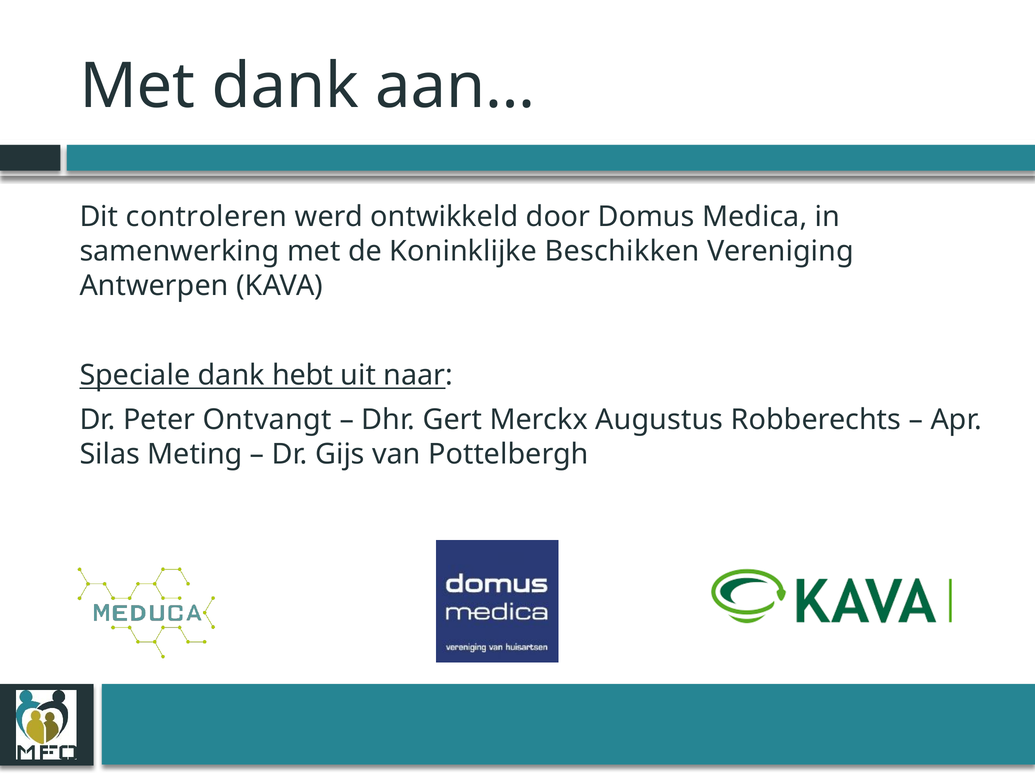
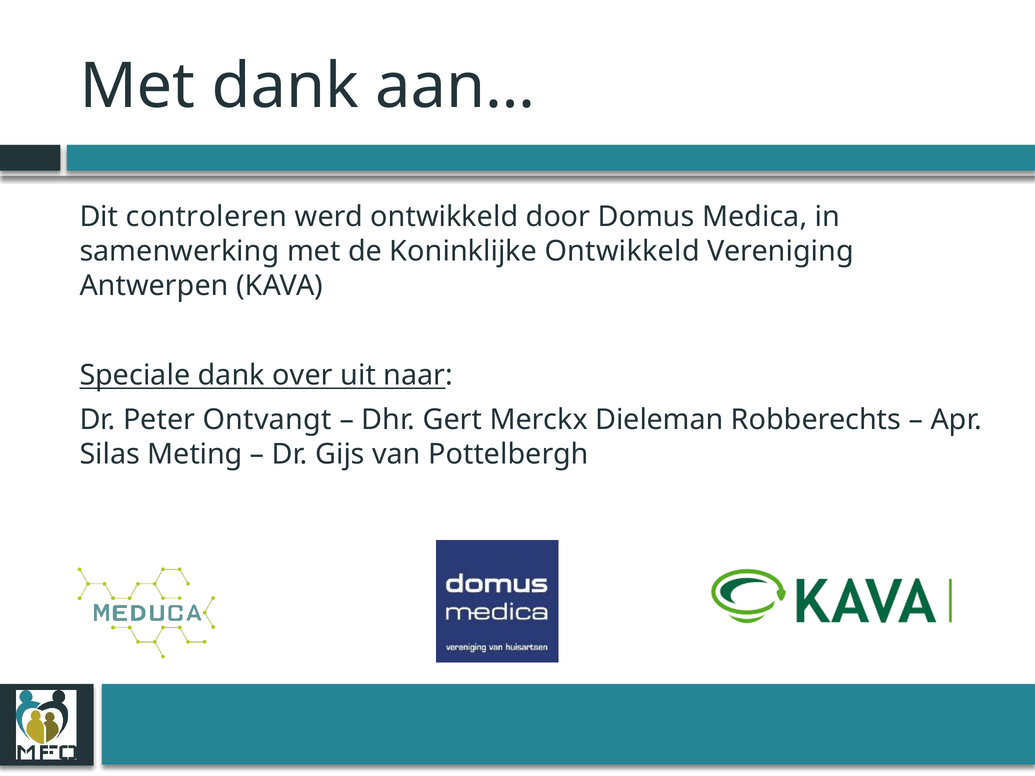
Koninklijke Beschikken: Beschikken -> Ontwikkeld (622, 251)
hebt: hebt -> over (303, 375)
Augustus: Augustus -> Dieleman (659, 420)
